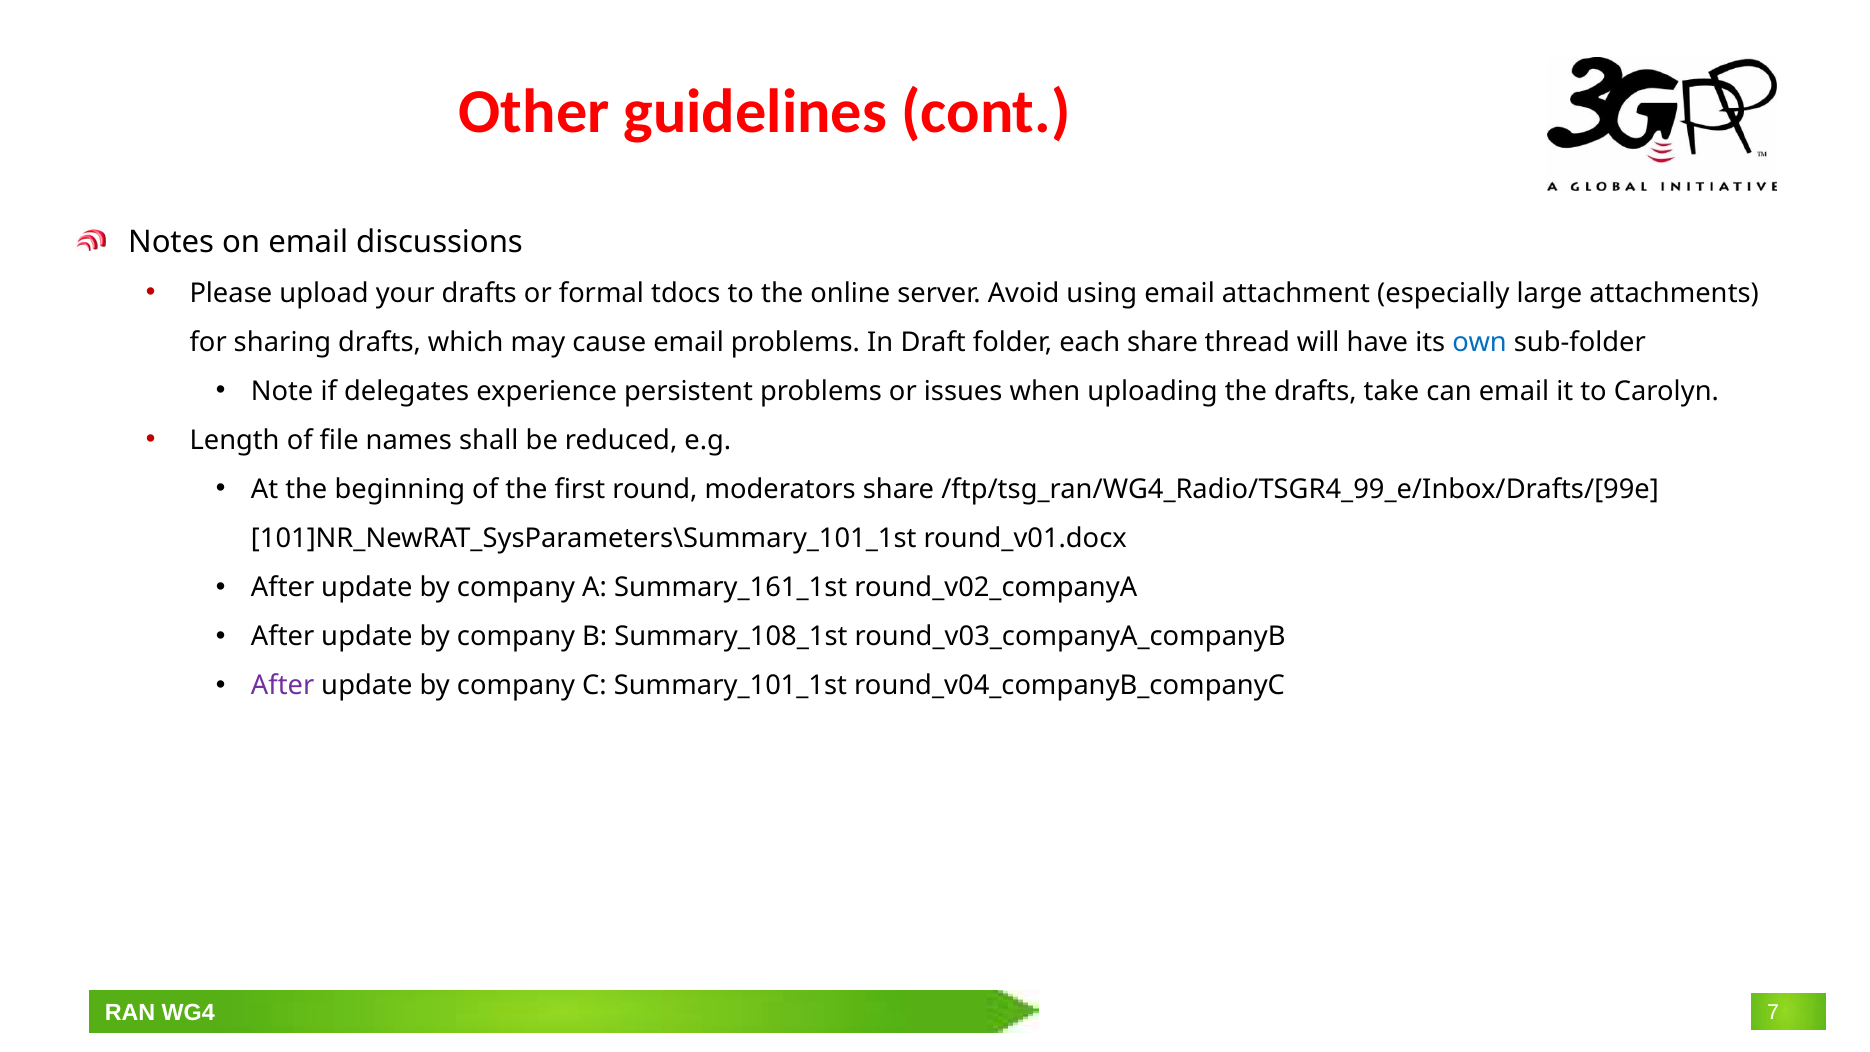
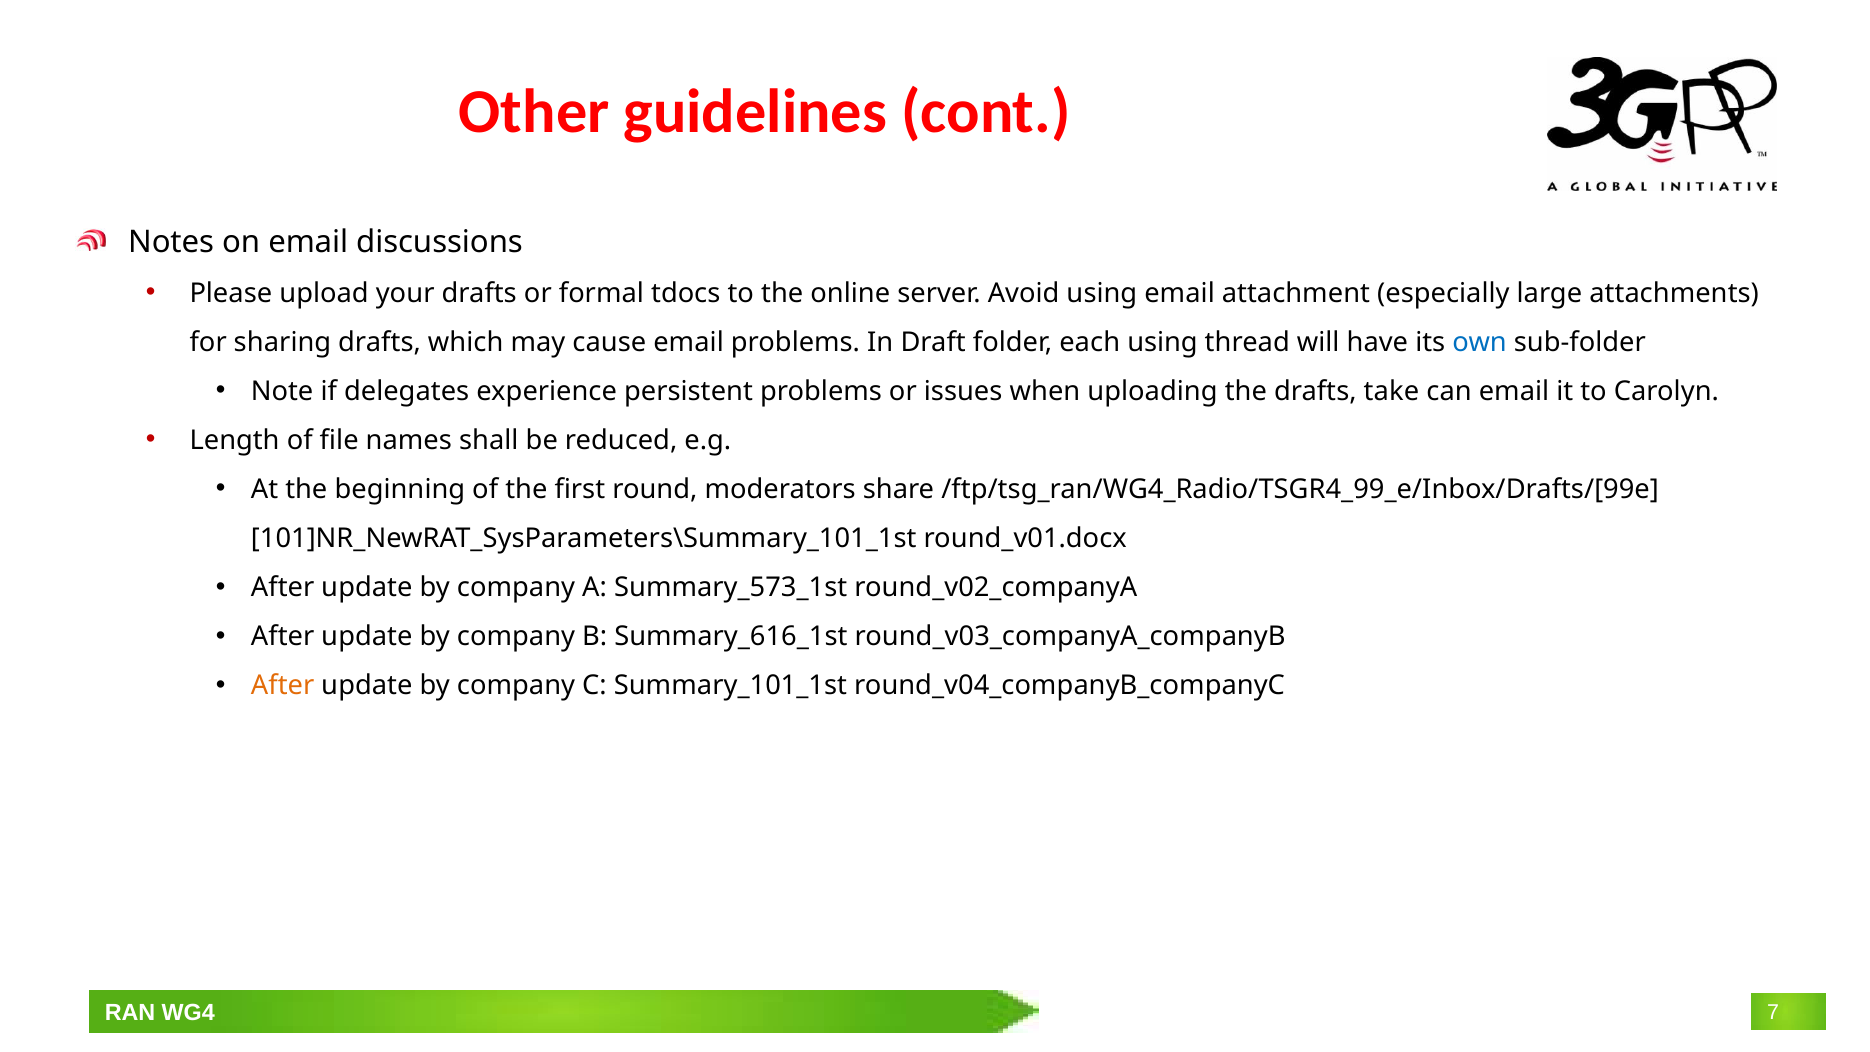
each share: share -> using (1163, 342)
Summary_161_1st: Summary_161_1st -> Summary_573_1st (731, 587)
Summary_108_1st: Summary_108_1st -> Summary_616_1st (731, 637)
After colour: purple -> orange (283, 686)
